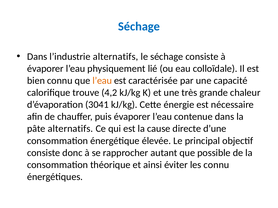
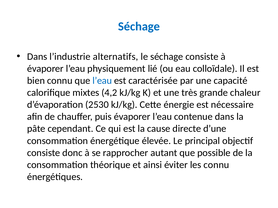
l’eau colour: orange -> blue (102, 81)
trouve: trouve -> mixtes (86, 93)
3041: 3041 -> 2530 (97, 105)
pâte alternatifs: alternatifs -> cependant (70, 129)
